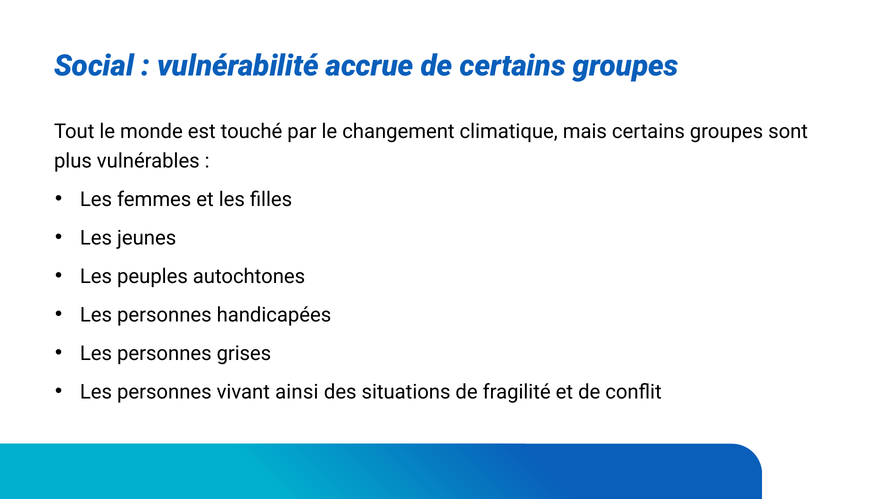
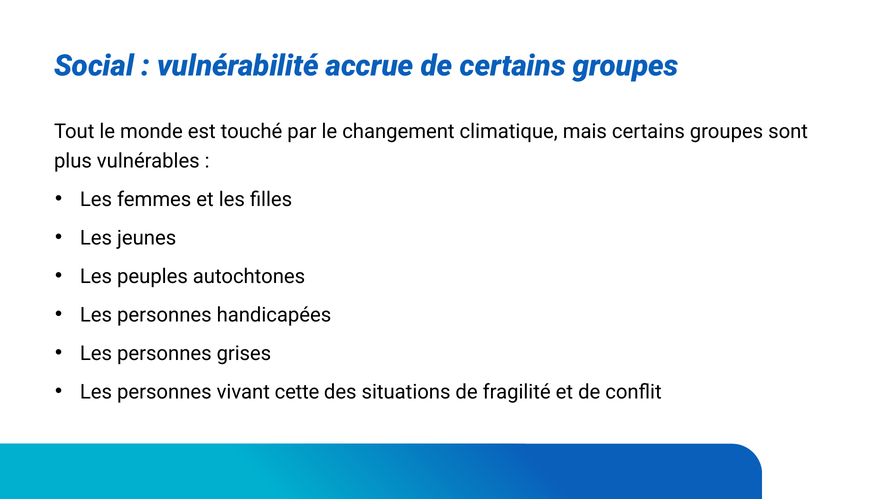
ainsi: ainsi -> cette (297, 391)
